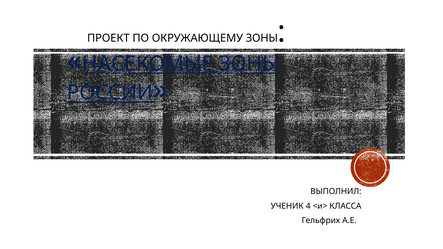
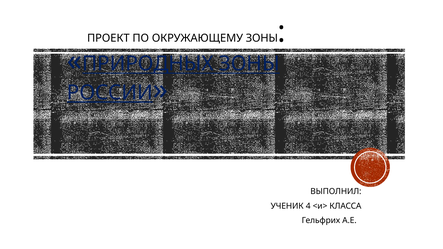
НАСЕКОМЫЕ: НАСЕКОМЫЕ -> ПРИРОДНЫХ (148, 64)
